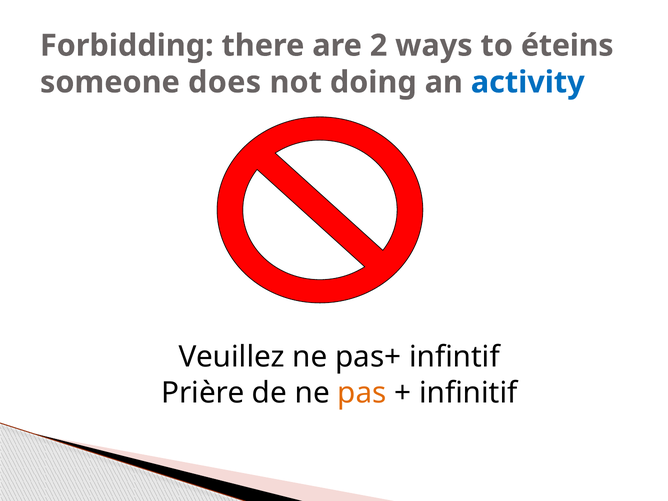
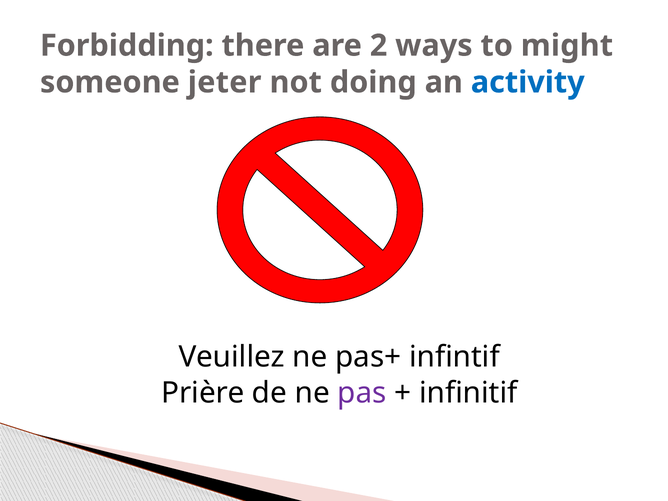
éteins: éteins -> might (567, 46)
does: does -> jeter (225, 82)
pas colour: orange -> purple (362, 393)
